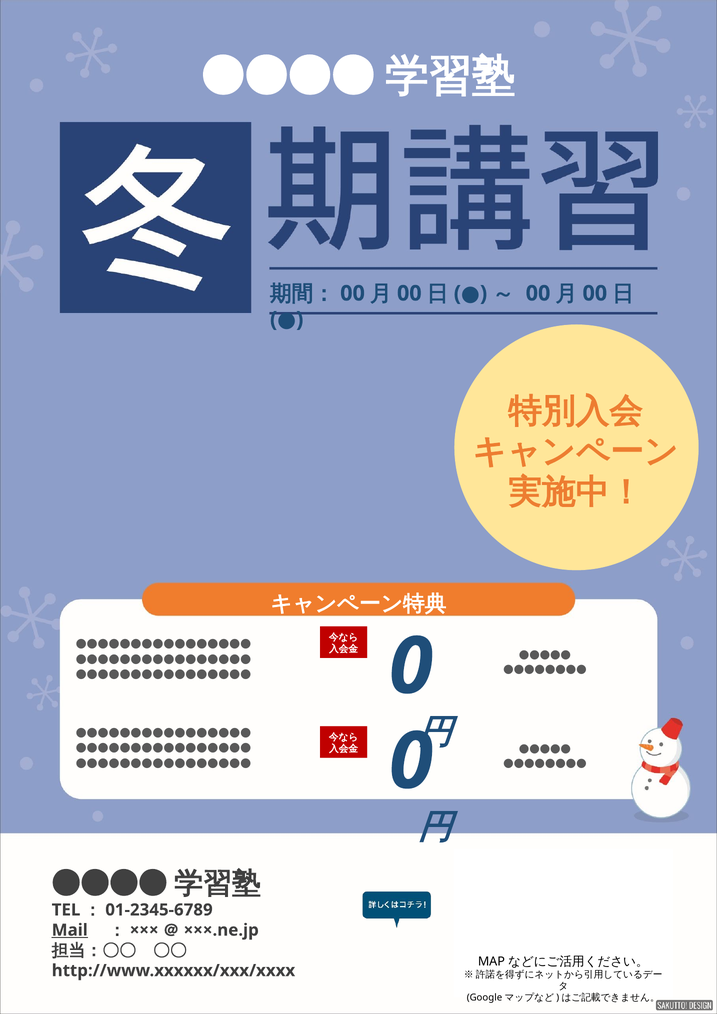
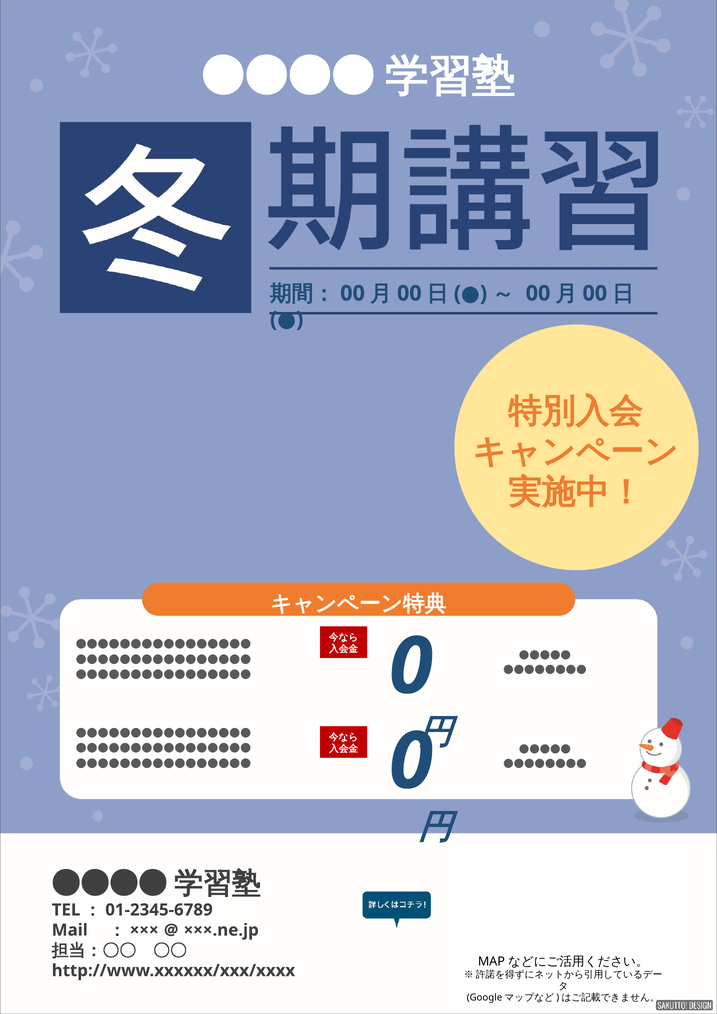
Mail underline: present -> none (70, 930)
